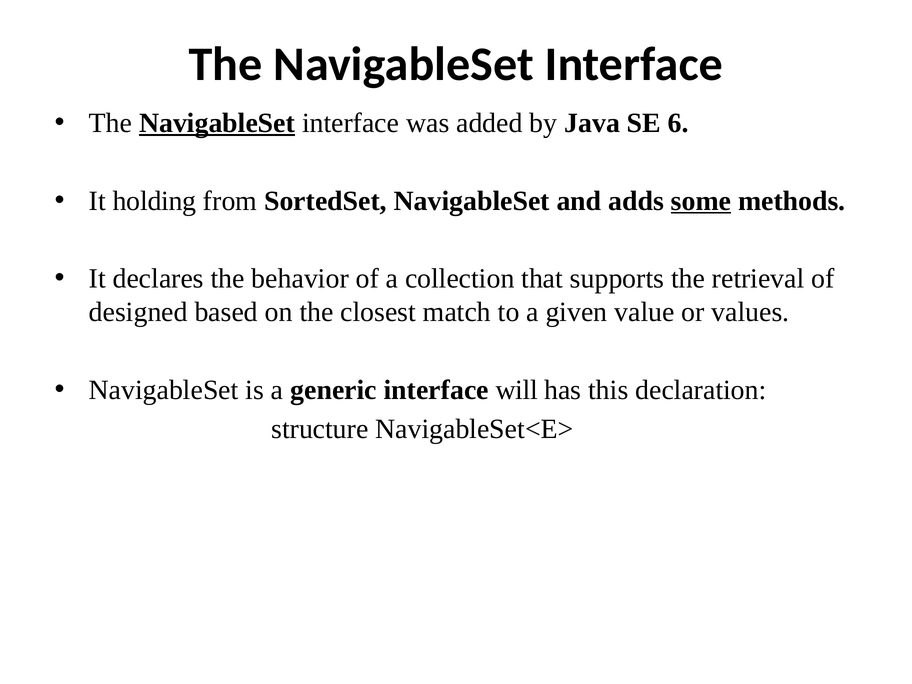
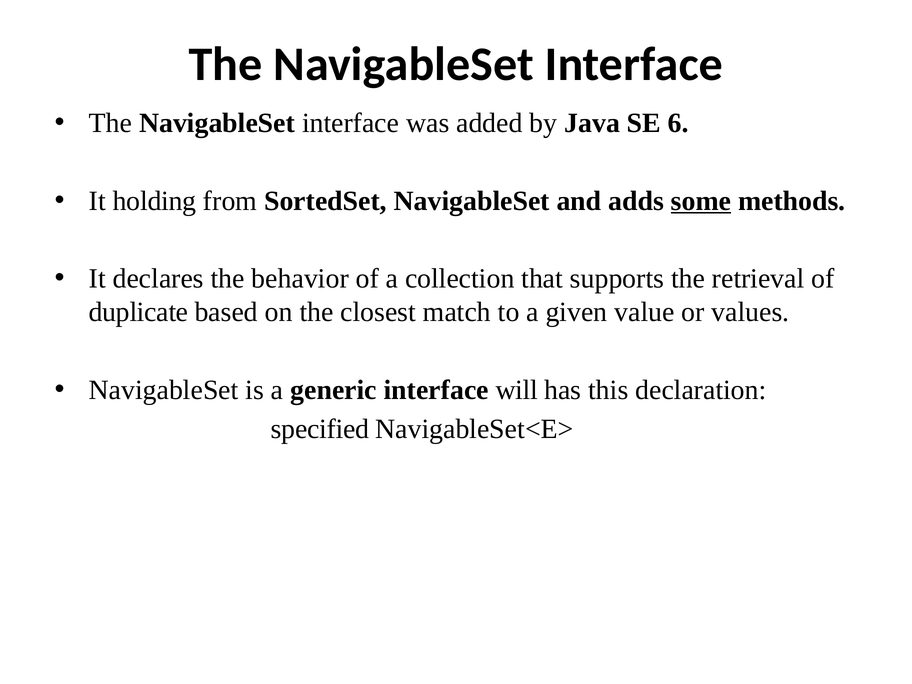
NavigableSet underline: present -> none (217, 123)
designed: designed -> duplicate (138, 312)
structure: structure -> specified (320, 429)
